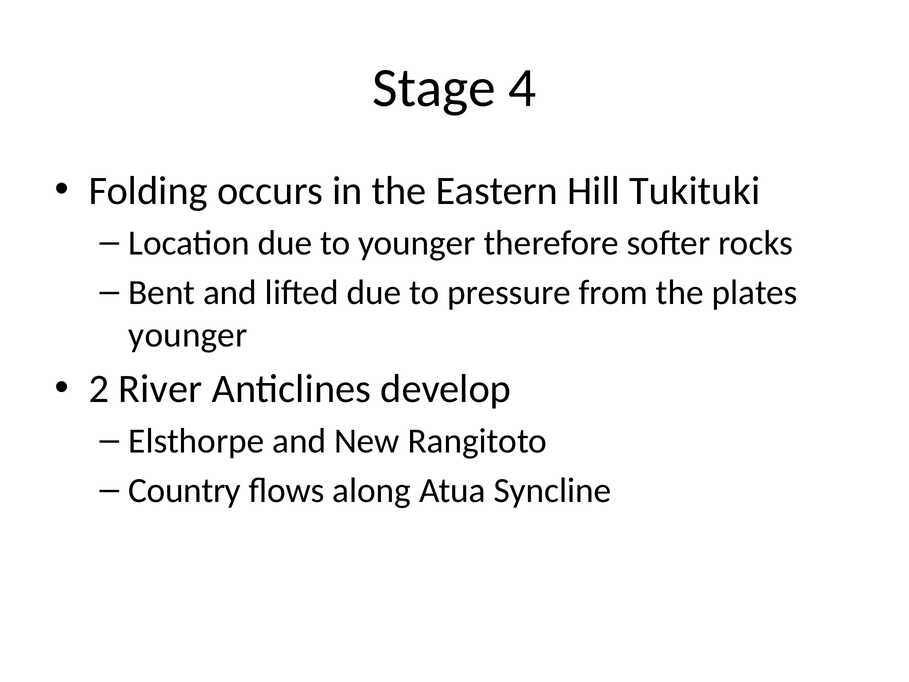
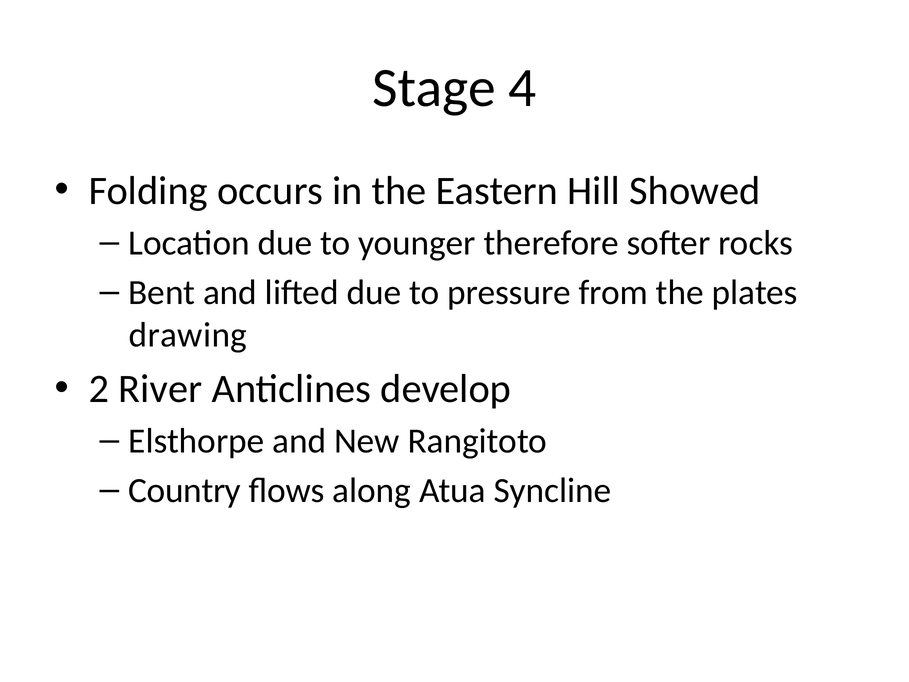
Tukituki: Tukituki -> Showed (695, 191)
younger: younger -> drawing (188, 335)
